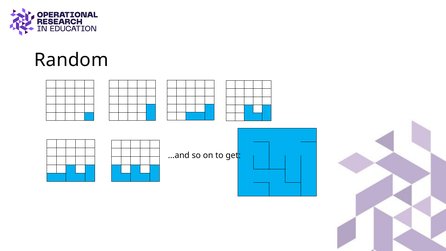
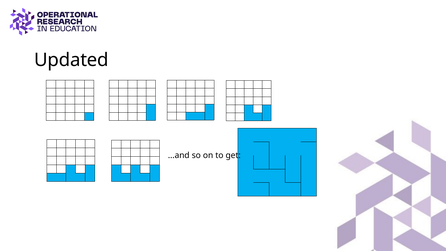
Random: Random -> Updated (71, 60)
